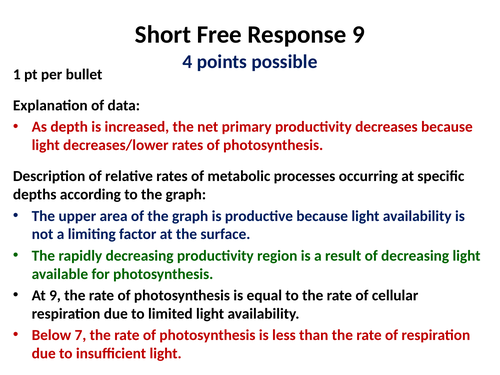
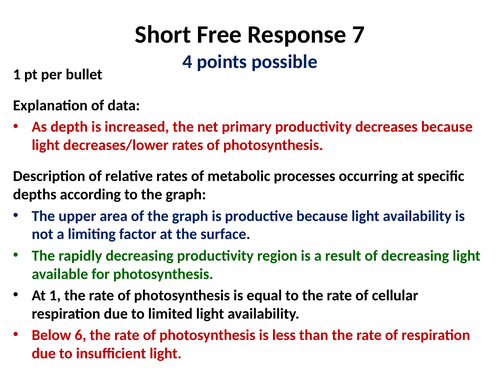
Response 9: 9 -> 7 (358, 35)
At 9: 9 -> 1 (55, 295)
7: 7 -> 6 (80, 335)
